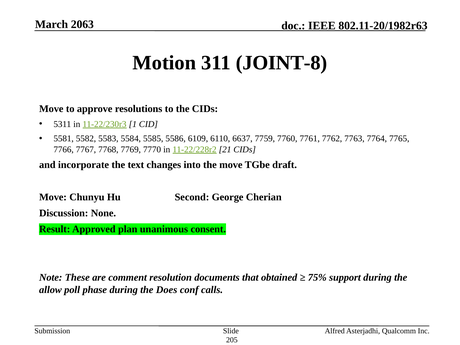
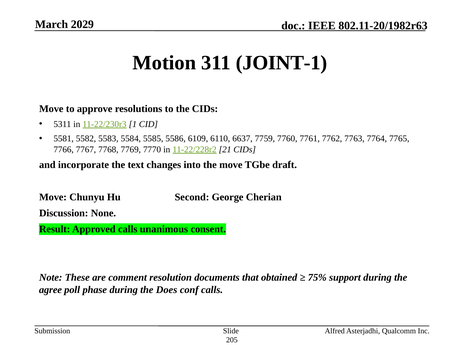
2063: 2063 -> 2029 (82, 24)
JOINT-8: JOINT-8 -> JOINT-1 (282, 63)
Approved plan: plan -> calls (128, 229)
allow: allow -> agree (50, 290)
